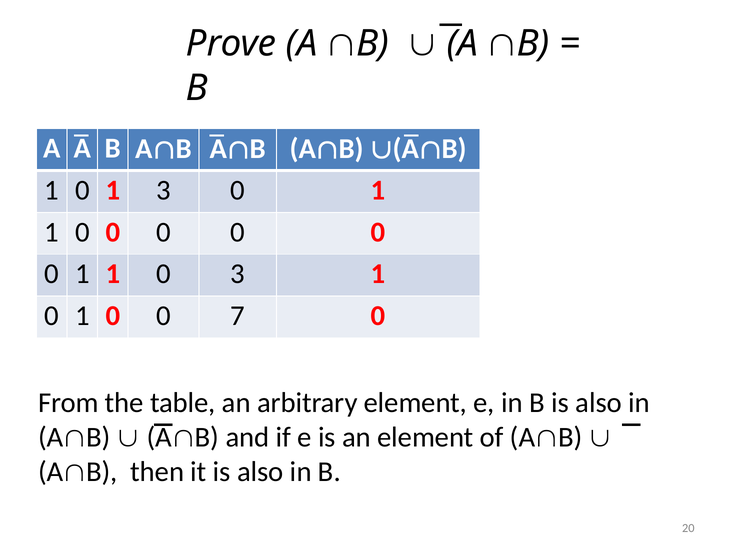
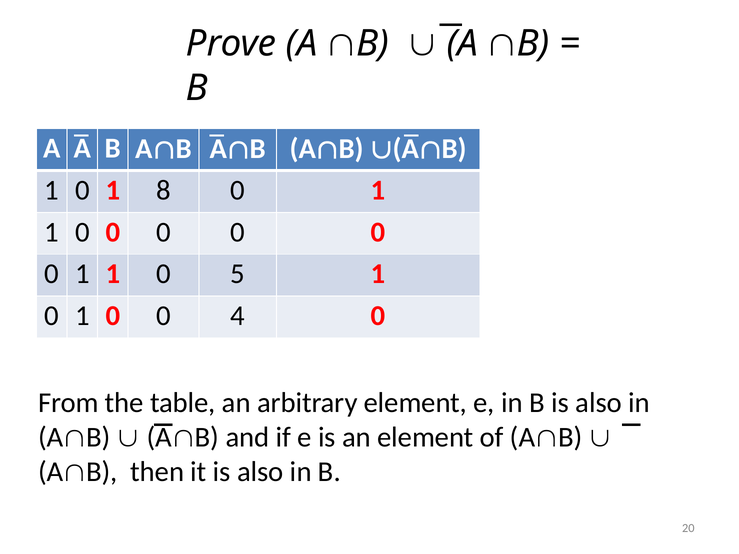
1 3: 3 -> 8 (164, 190)
0 3: 3 -> 5 (238, 274)
7: 7 -> 4 (238, 316)
